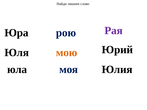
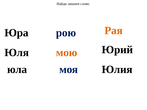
Рая colour: purple -> orange (114, 31)
